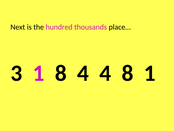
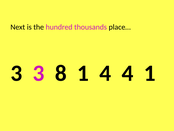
3 1: 1 -> 3 (39, 73)
8 4: 4 -> 1 (83, 73)
4 8: 8 -> 4 (127, 73)
